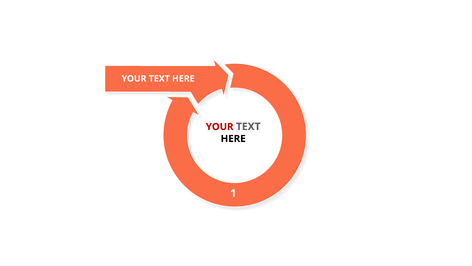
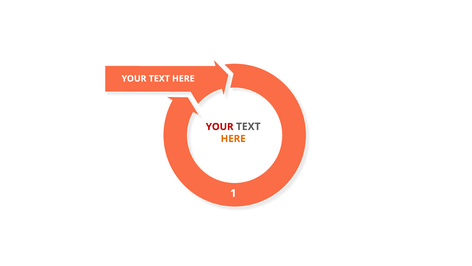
HERE colour: black -> orange (233, 138)
